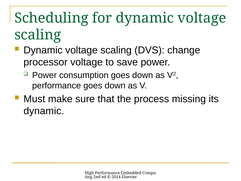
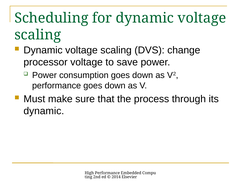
missing: missing -> through (189, 99)
